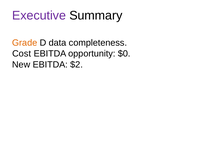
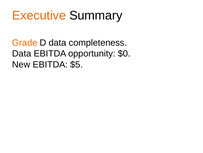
Executive colour: purple -> orange (39, 15)
Cost: Cost -> Data (22, 53)
$2: $2 -> $5 (77, 64)
